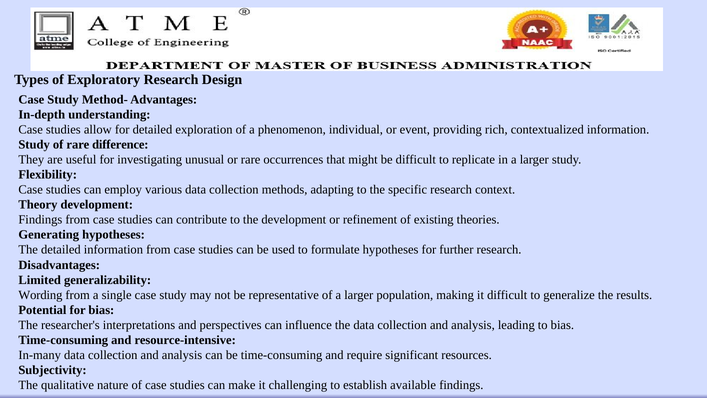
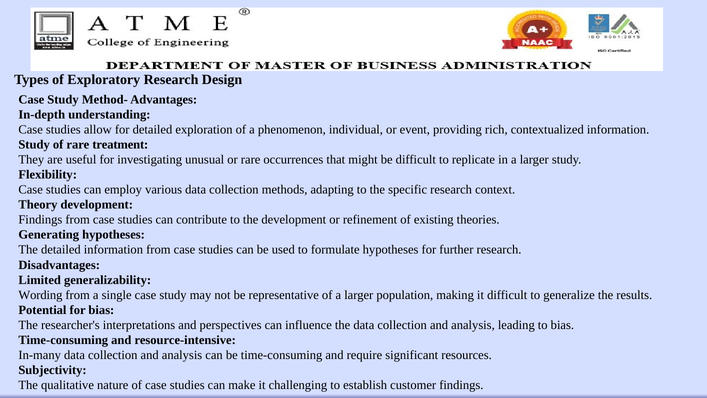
difference: difference -> treatment (120, 144)
available: available -> customer (413, 385)
